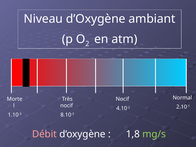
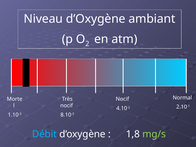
Débit colour: pink -> light blue (44, 134)
